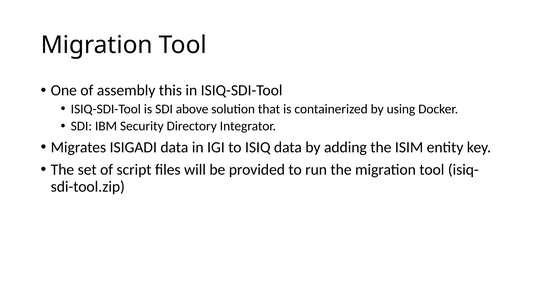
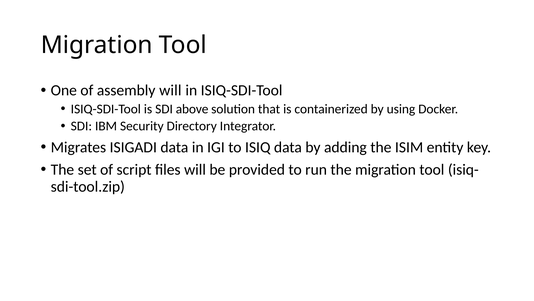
assembly this: this -> will (170, 90)
